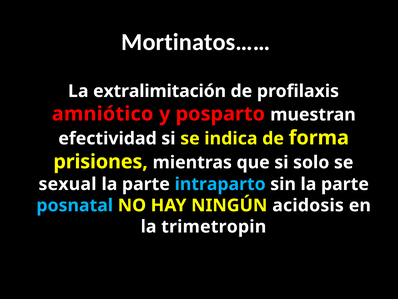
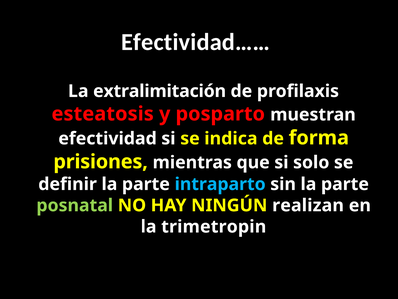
Mortinatos……: Mortinatos…… -> Efectividad…… (196, 42)
amniótico: amniótico -> esteatosis (103, 114)
sexual: sexual -> definir (68, 184)
posnatal colour: light blue -> light green (75, 205)
acidosis: acidosis -> realizan (308, 205)
